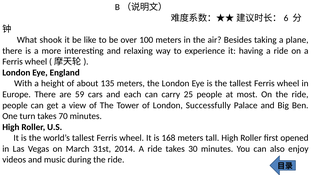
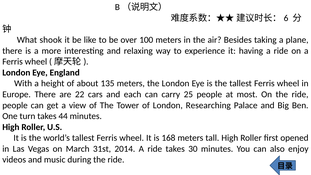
59: 59 -> 22 (80, 94)
Successfully: Successfully -> Researching (208, 105)
70: 70 -> 44 (63, 116)
